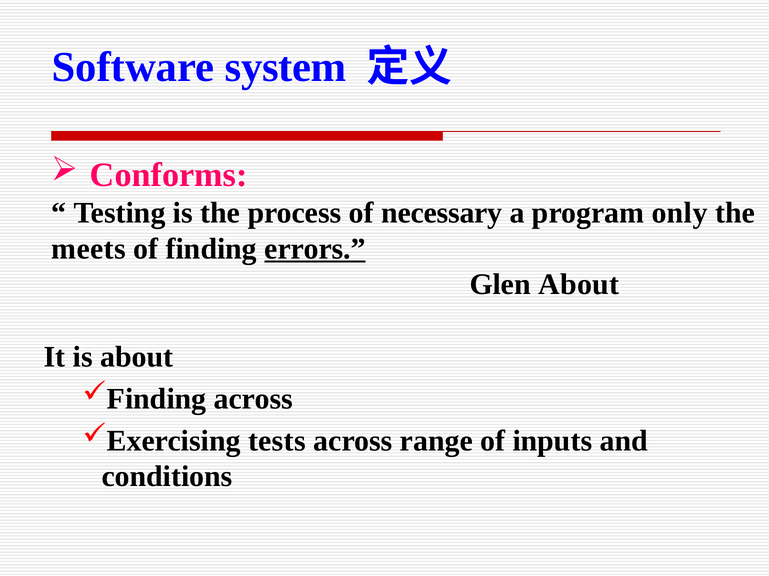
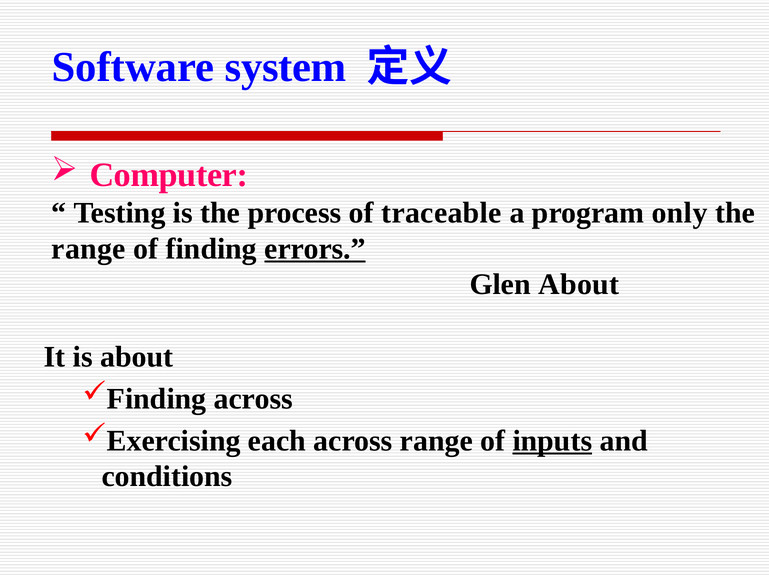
Conforms: Conforms -> Computer (169, 175)
necessary: necessary -> traceable (442, 213)
meets: meets -> range (89, 249)
tests: tests -> each (277, 441)
inputs underline: none -> present (552, 441)
